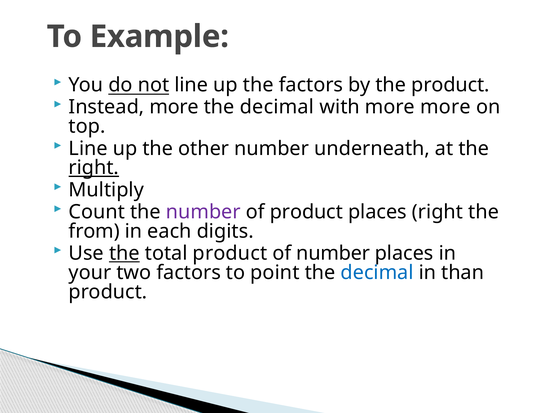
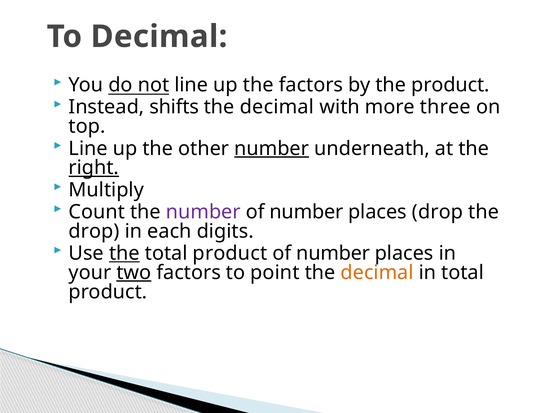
To Example: Example -> Decimal (159, 37)
Instead more: more -> shifts (174, 107)
more more: more -> three (445, 107)
number underline: none -> present (272, 148)
product: product -> number (306, 212)
places right: right -> drop (437, 212)
from: from -> drop (94, 231)
two underline: none -> present (134, 272)
decimal colour: blue -> orange (377, 272)
in than: than -> total (463, 272)
